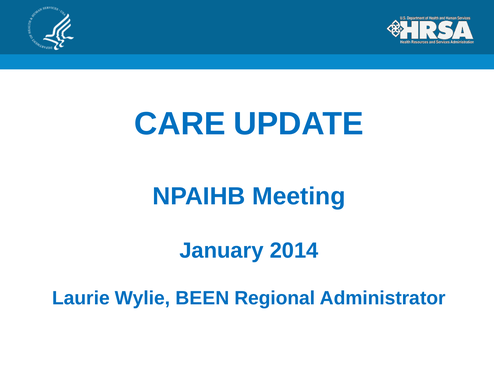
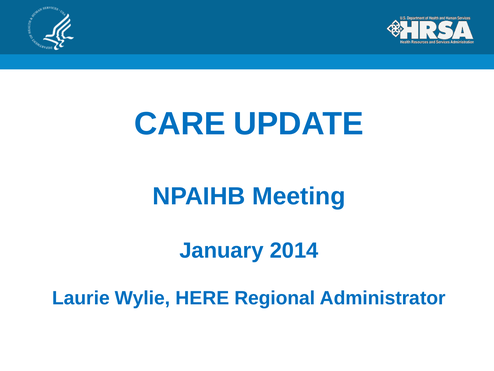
BEEN: BEEN -> HERE (202, 298)
